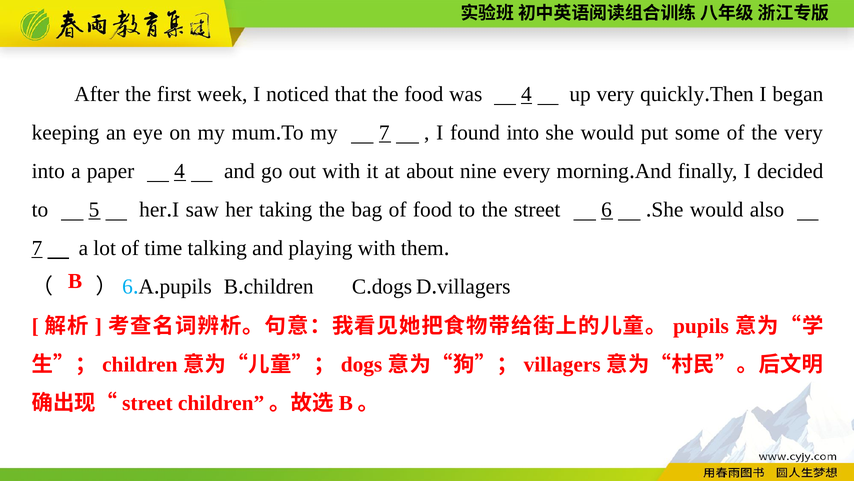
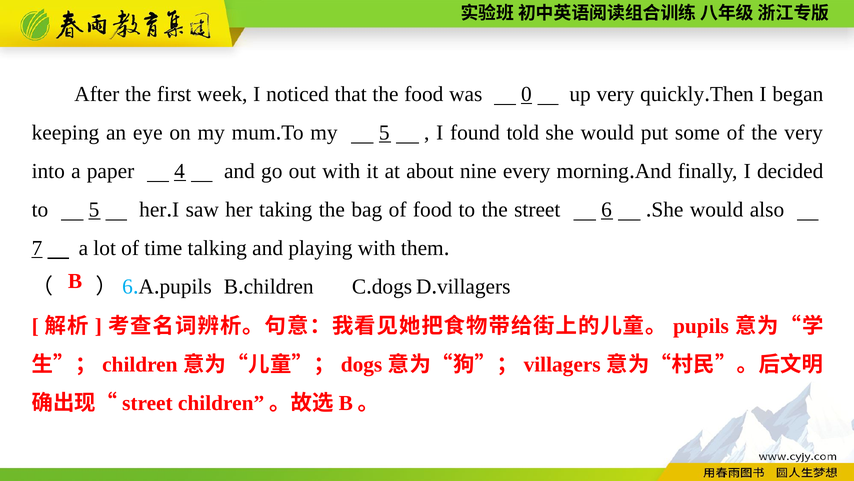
was 4: 4 -> 0 (526, 94)
my 7: 7 -> 5 (384, 132)
found into: into -> told (523, 132)
